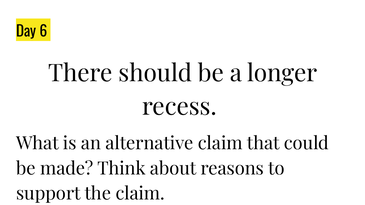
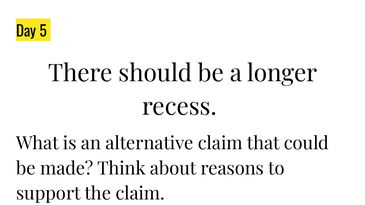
6: 6 -> 5 (43, 32)
